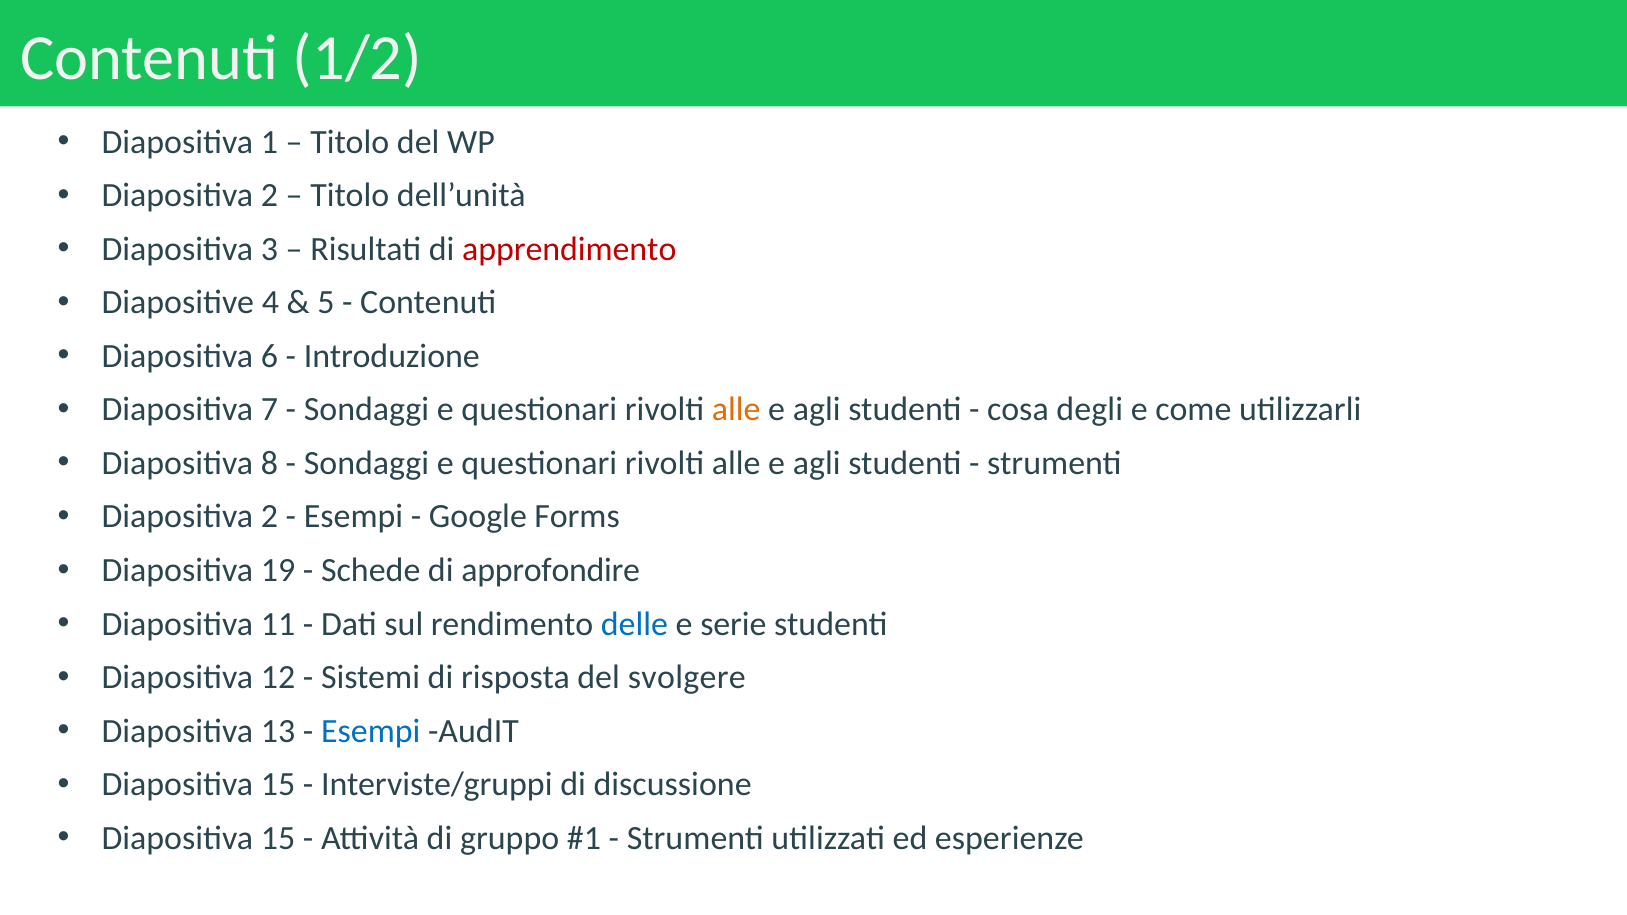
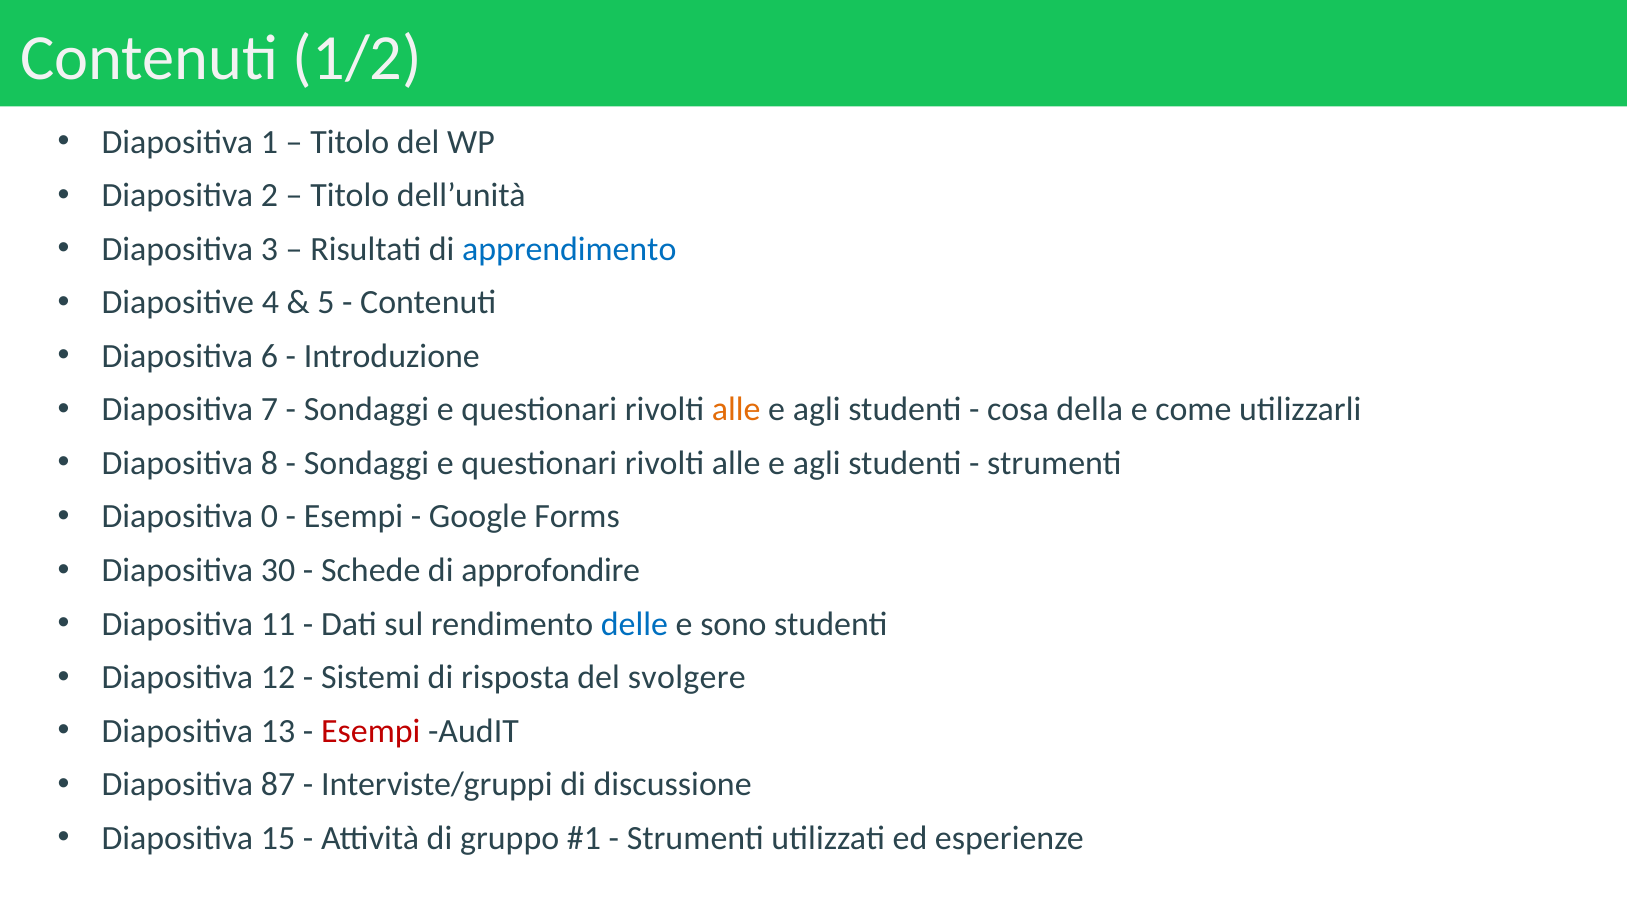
apprendimento colour: red -> blue (569, 249)
degli: degli -> della (1090, 410)
2: 2 -> 0 (269, 517)
19: 19 -> 30 (278, 570)
serie: serie -> sono (733, 624)
Esempi colour: blue -> red (371, 731)
15: 15 -> 87 (278, 785)
